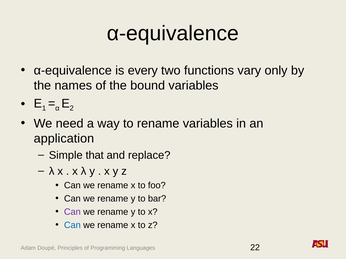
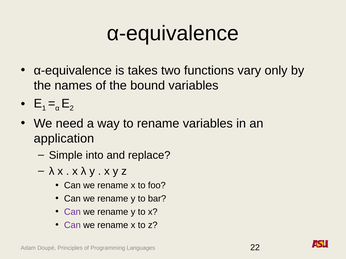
every: every -> takes (143, 71)
that: that -> into (95, 156)
Can colour: blue -> purple (72, 225)
